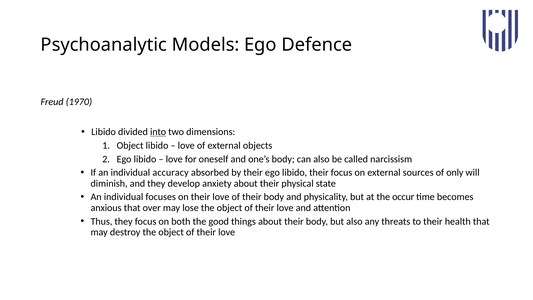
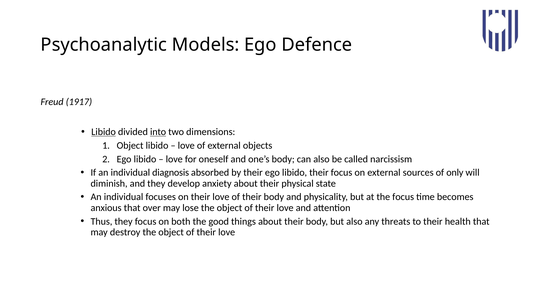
1970: 1970 -> 1917 (79, 102)
Libido underline: none -> present (104, 132)
accuracy: accuracy -> diagnosis (171, 173)
the occur: occur -> focus (403, 197)
